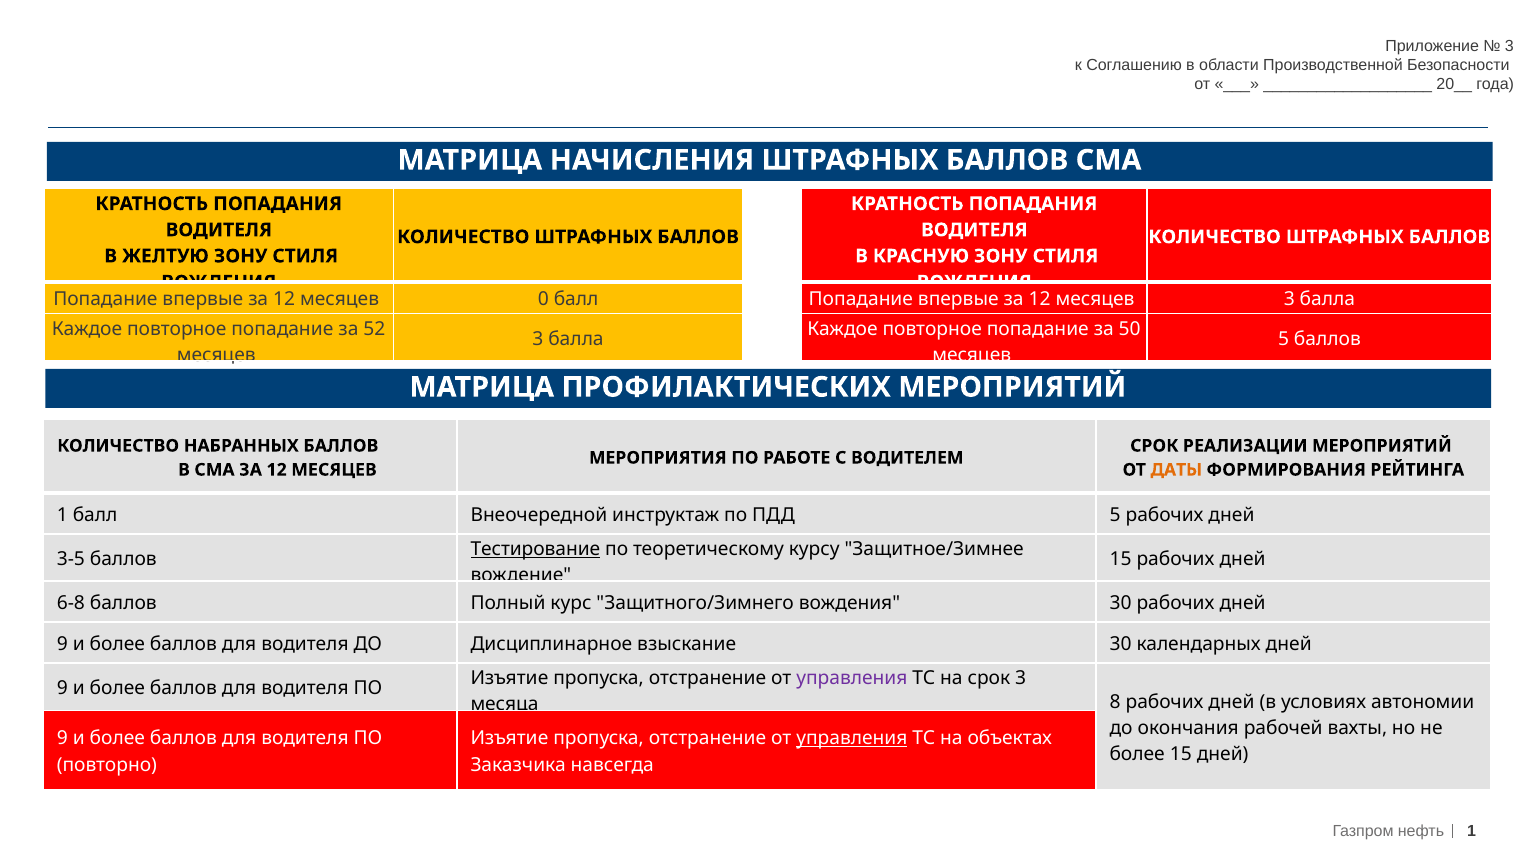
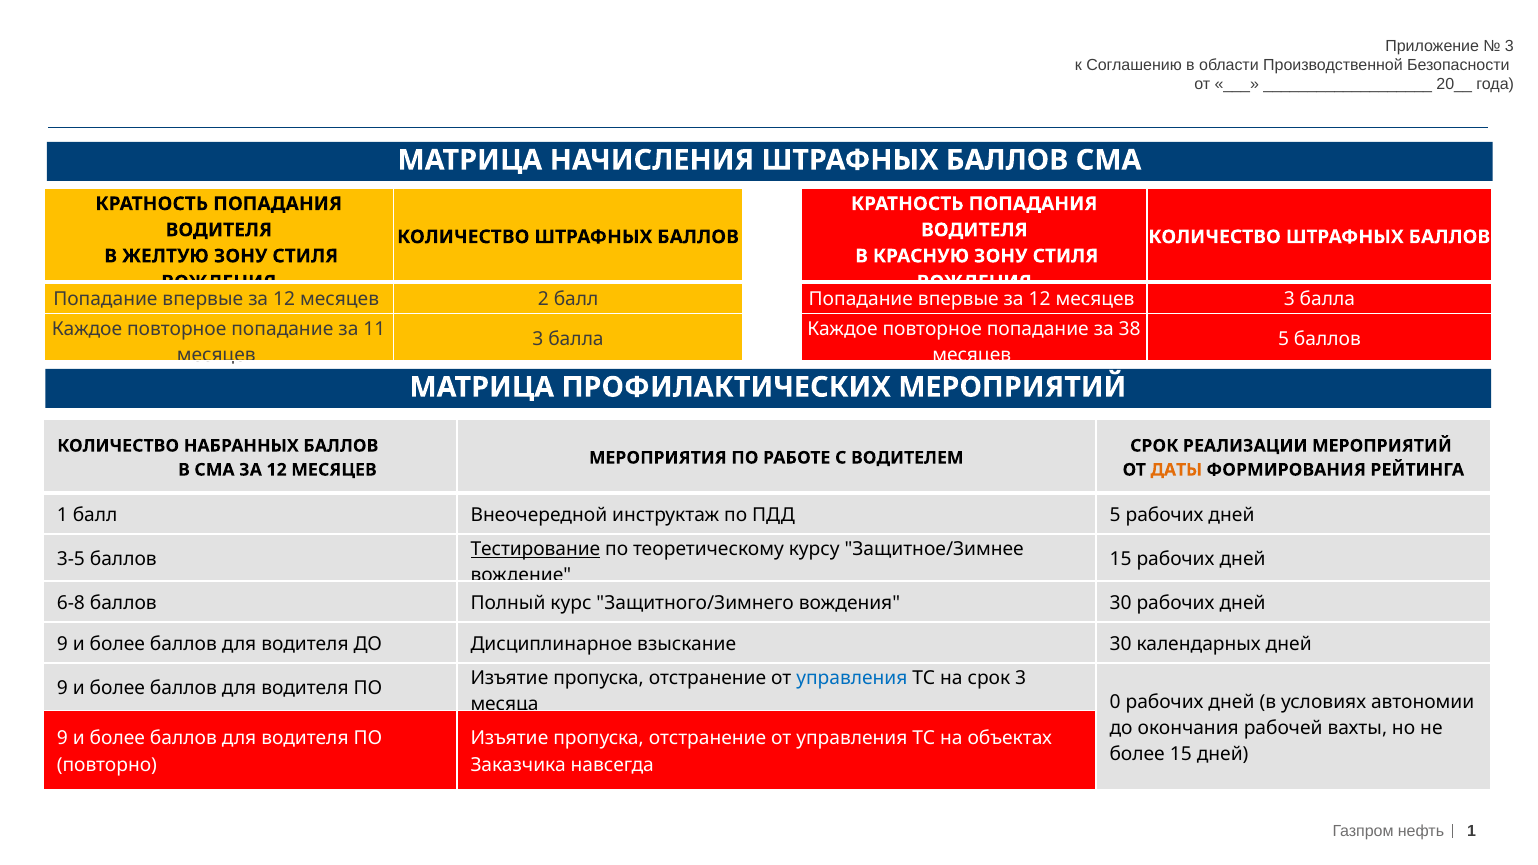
0: 0 -> 2 (543, 299)
52: 52 -> 11 (374, 329)
50: 50 -> 38 (1130, 329)
управления colour: purple -> blue (852, 678)
8: 8 -> 0 (1115, 702)
управления underline: present -> none (852, 739)
